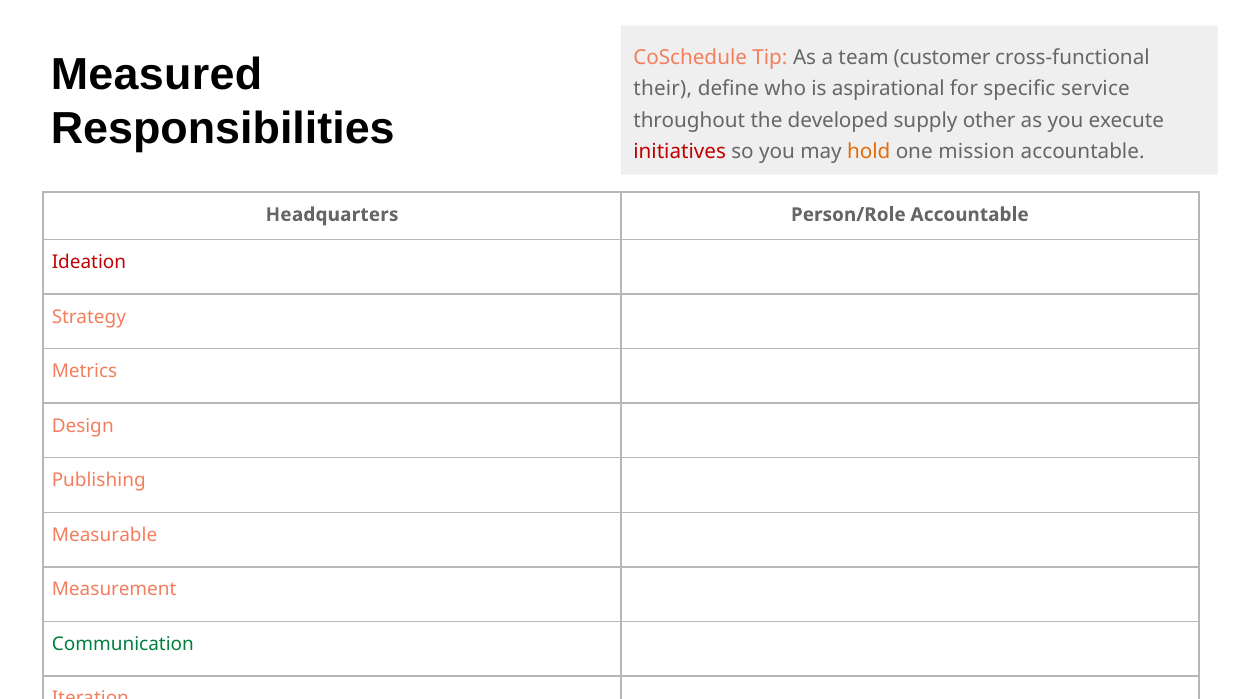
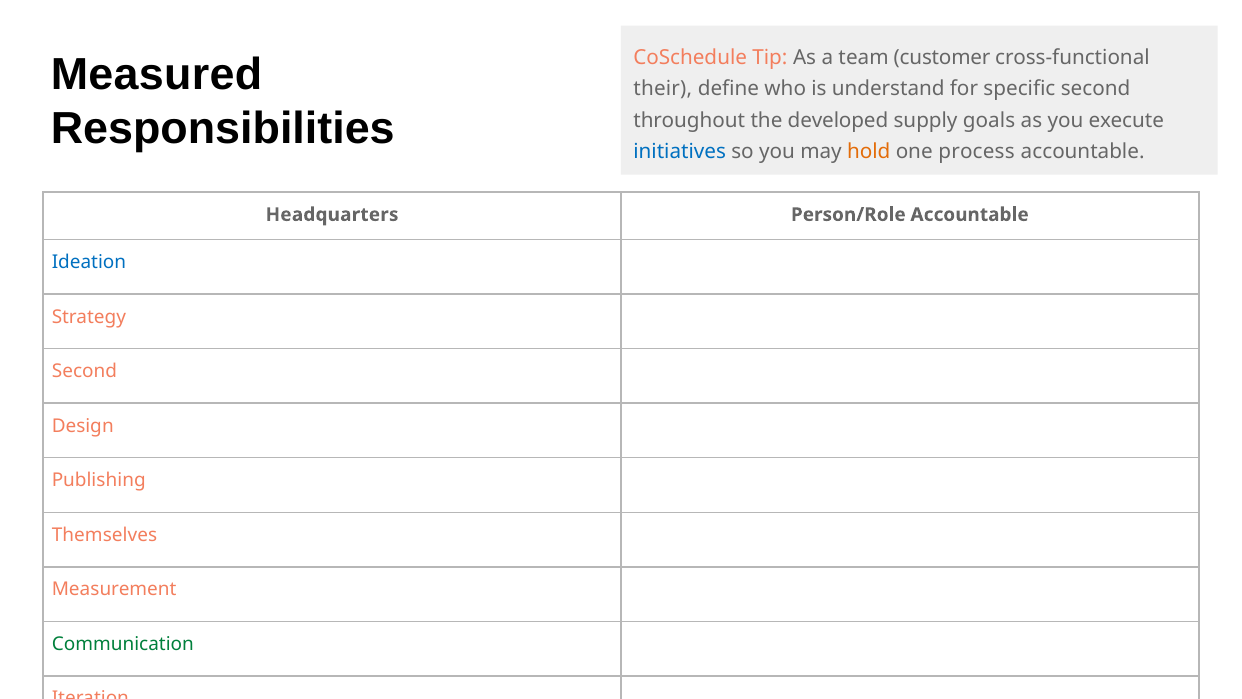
aspirational: aspirational -> understand (888, 89)
specific service: service -> second (1096, 89)
other: other -> goals (989, 120)
initiatives colour: red -> blue (680, 151)
mission: mission -> process (977, 151)
Ideation colour: red -> blue (89, 262)
Metrics: Metrics -> Second (84, 371)
Measurable: Measurable -> Themselves (105, 535)
